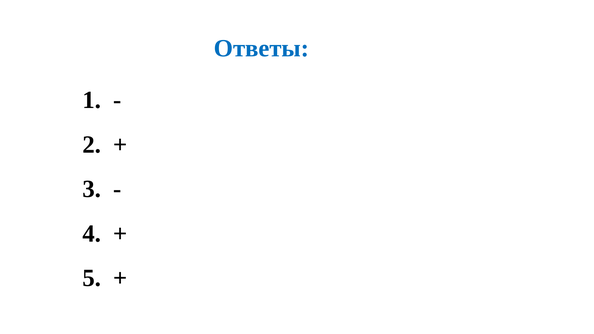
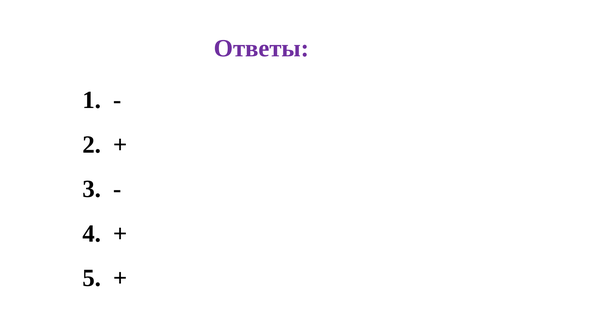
Ответы colour: blue -> purple (262, 48)
